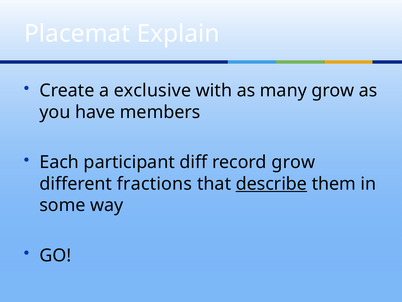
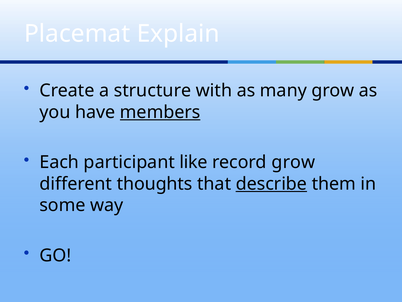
exclusive: exclusive -> structure (152, 90)
members underline: none -> present (160, 112)
diff: diff -> like (194, 162)
fractions: fractions -> thoughts (155, 183)
